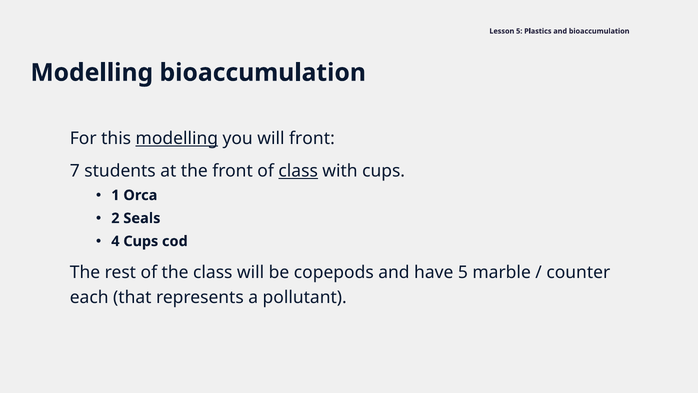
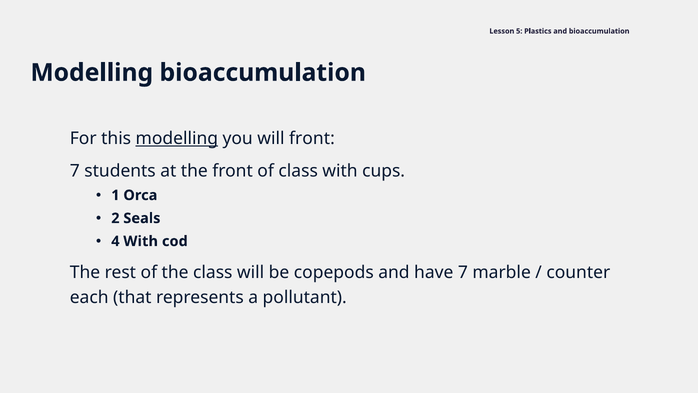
class underline: present -> none (298, 171)
4 Cups: Cups -> With (141, 241)
have 5: 5 -> 7 (463, 272)
